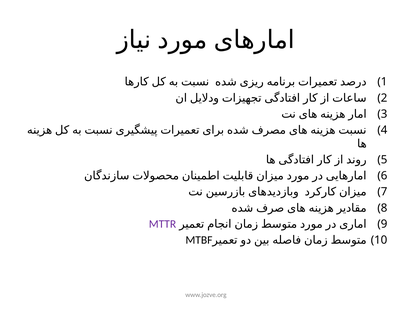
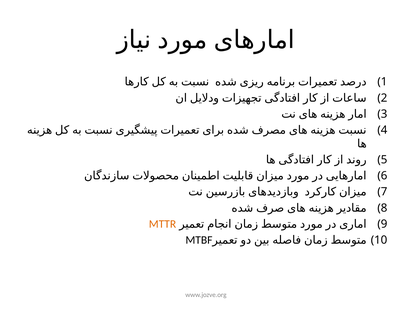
MTTR colour: purple -> orange (163, 224)
